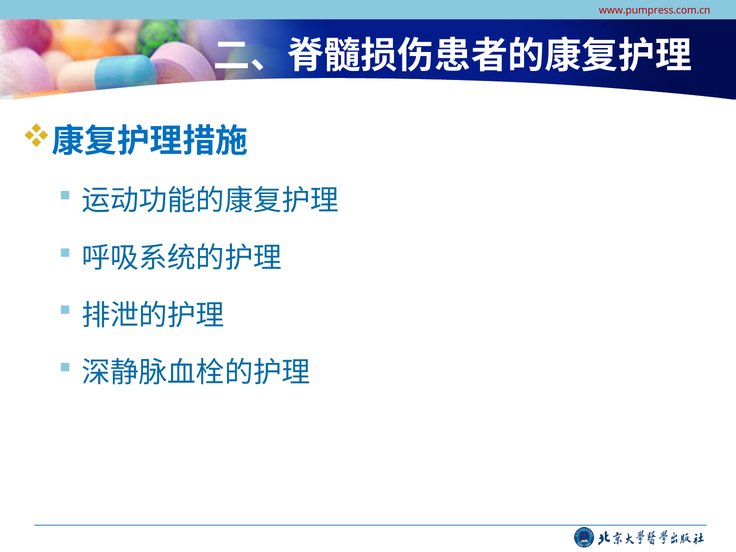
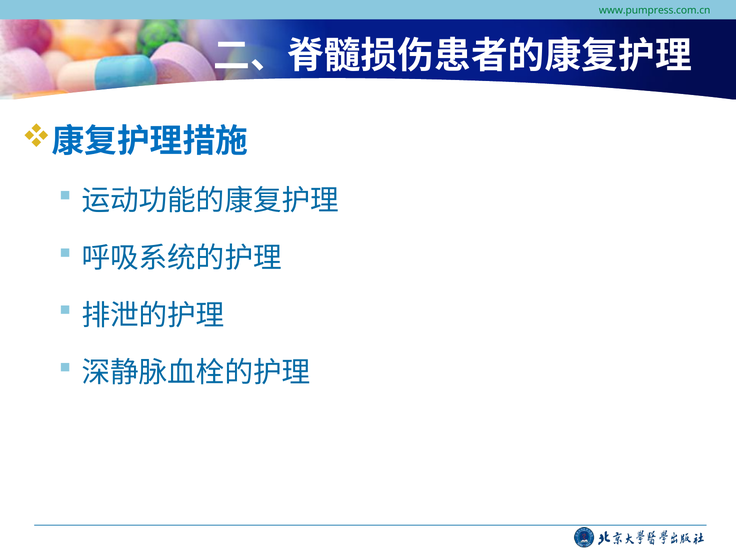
www.pumpress.com.cn colour: red -> green (655, 11)
